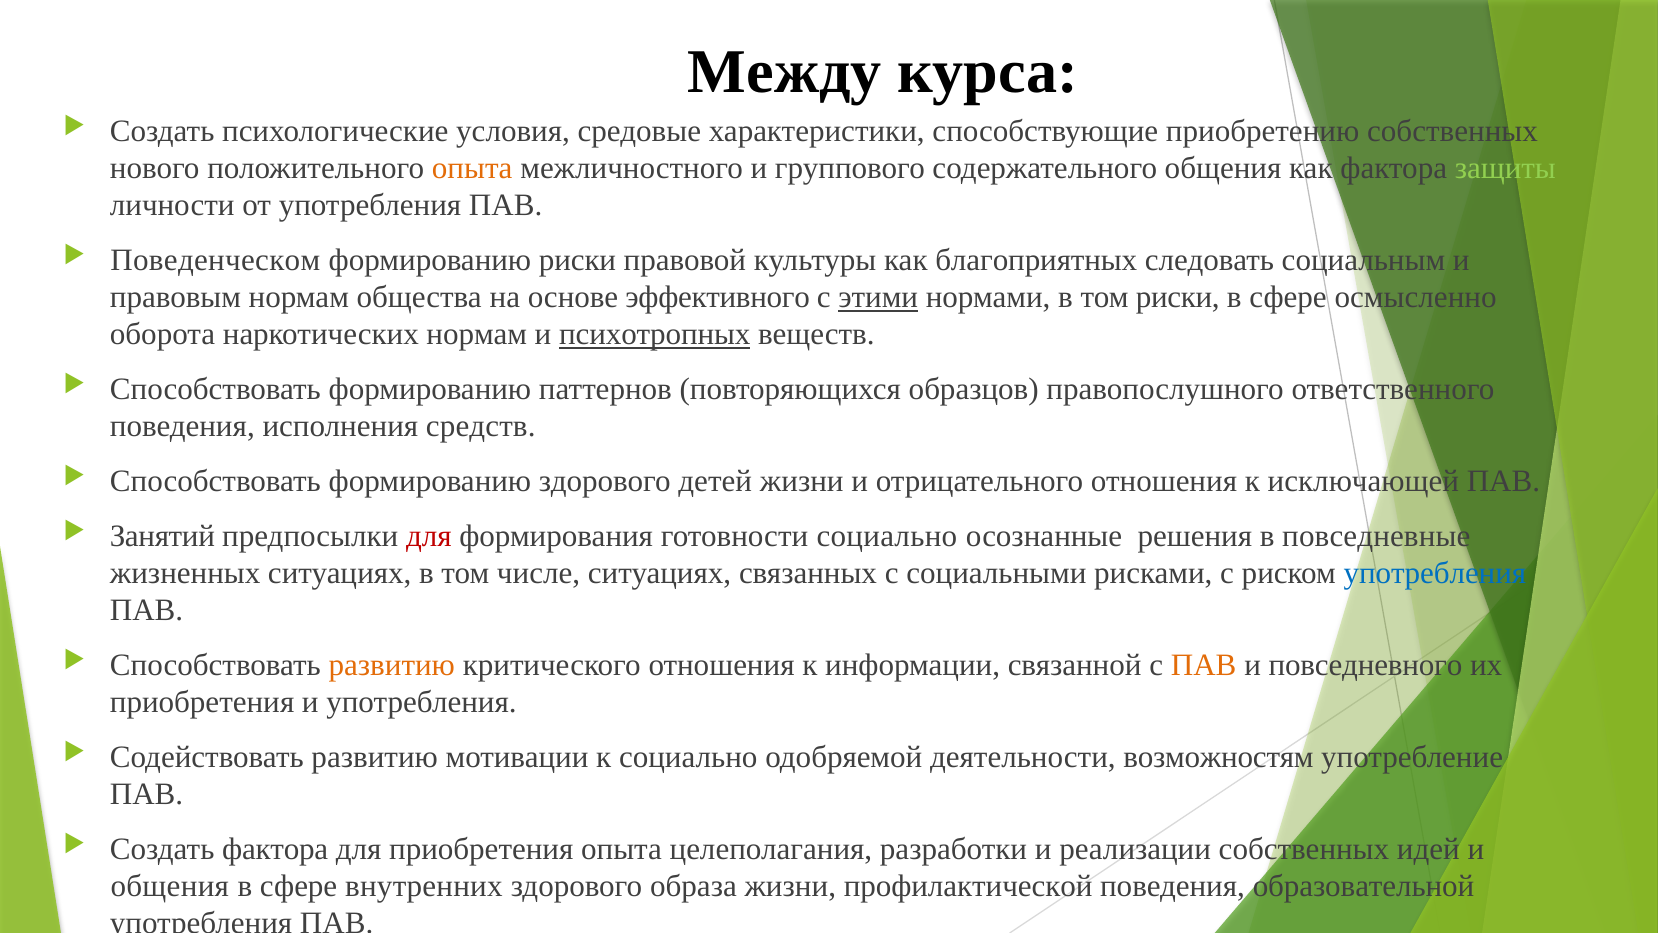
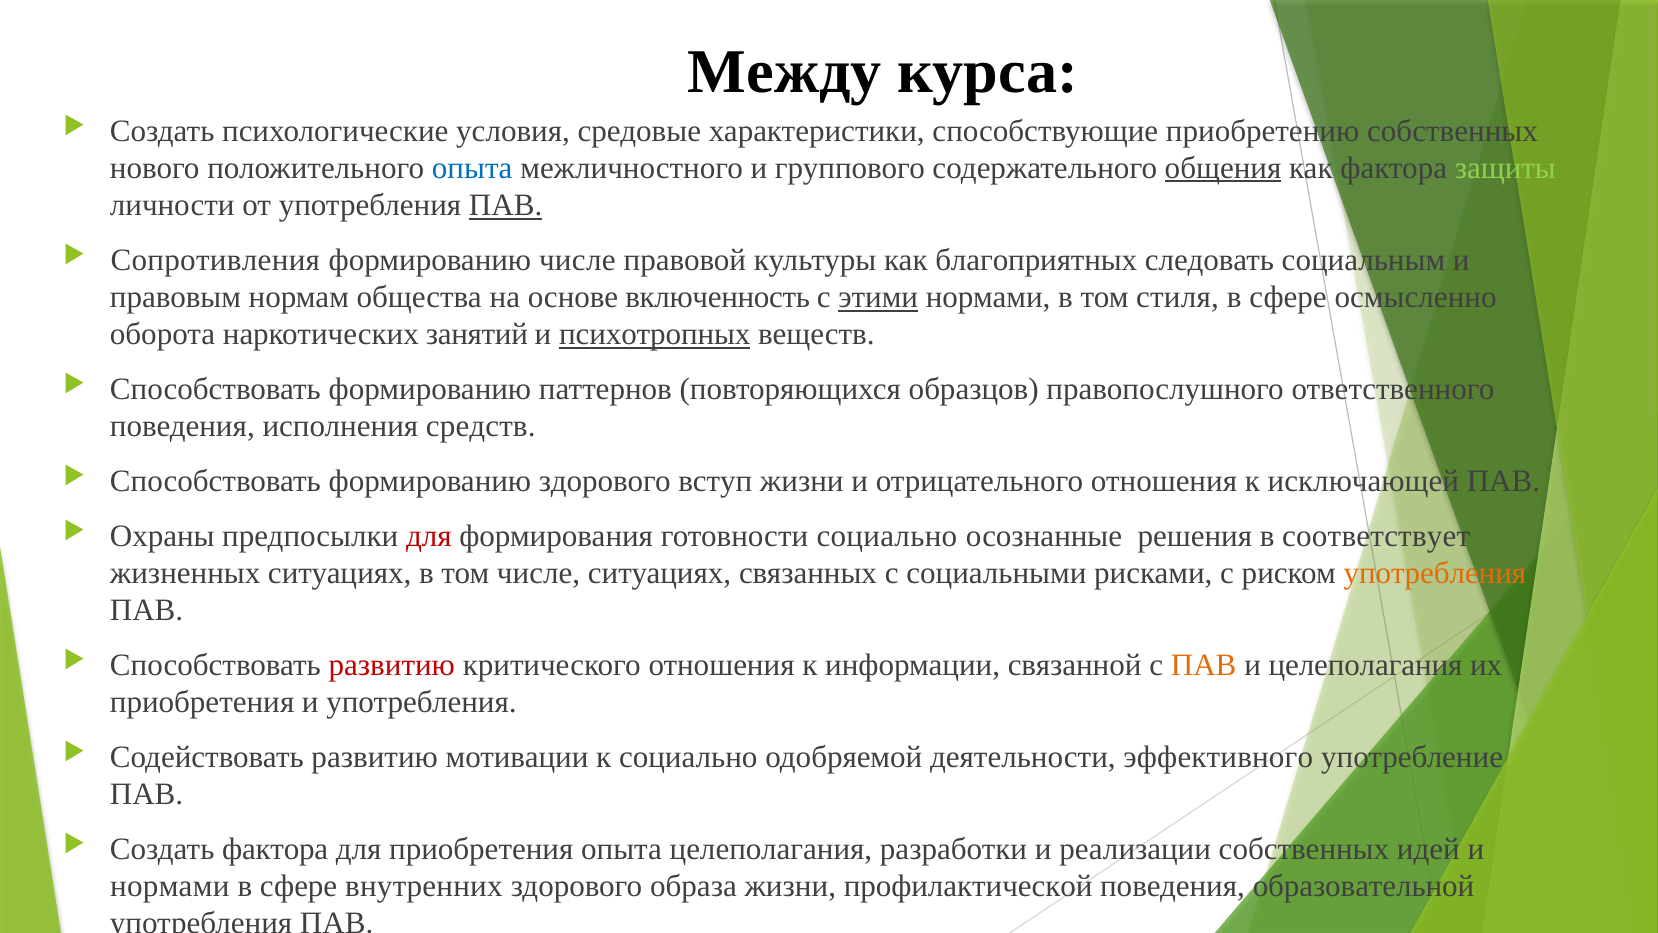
опыта colour: orange -> blue (472, 168)
общения underline: none -> present (1223, 168)
ПАВ underline: none -> present (506, 205)
Поведенческом: Поведенческом -> Сопротивления (215, 260)
формированию риски: риски -> числе (577, 260)
эффективного: эффективного -> включенность (718, 297)
том риски: риски -> стиля (1177, 297)
наркотических нормам: нормам -> занятий (477, 334)
детей: детей -> вступ (715, 481)
Занятий: Занятий -> Охраны (162, 536)
повседневные: повседневные -> соответствует (1376, 536)
употребления colour: blue -> orange (1435, 573)
развитию colour: orange -> red (392, 665)
и повседневного: повседневного -> целеполагания (1365, 665)
возможностям: возможностям -> эффективного (1218, 757)
общения: общения -> нормами (170, 886)
